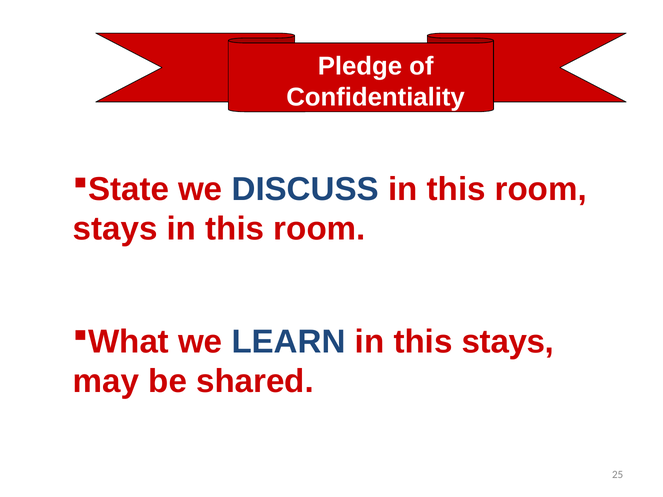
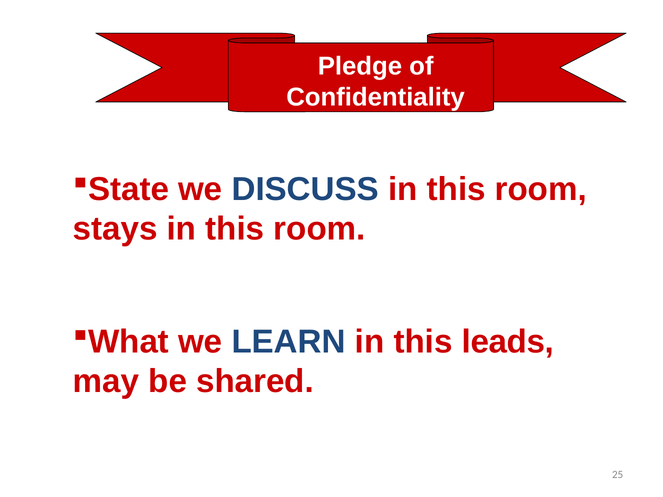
this stays: stays -> leads (508, 342)
